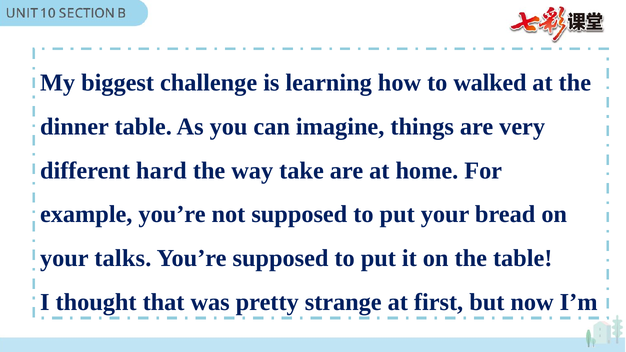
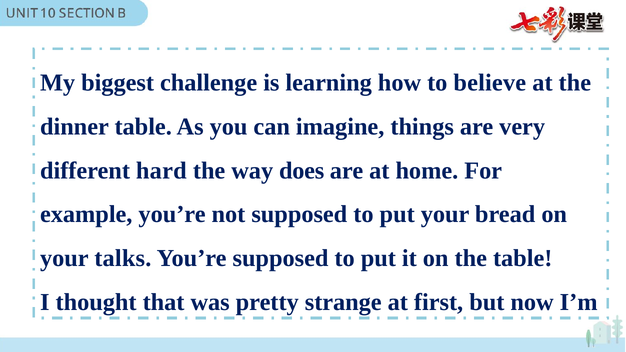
walked: walked -> believe (490, 83)
take: take -> does (302, 171)
